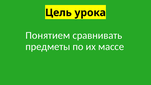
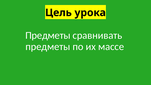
Понятием: Понятием -> Предметы (48, 35)
